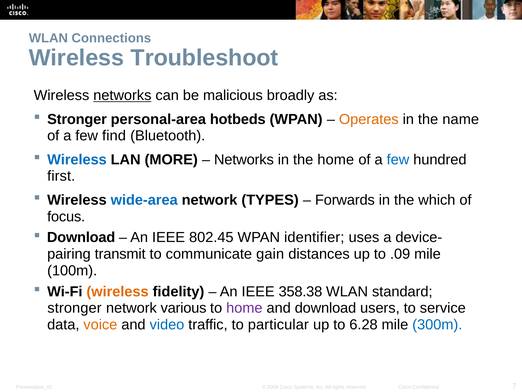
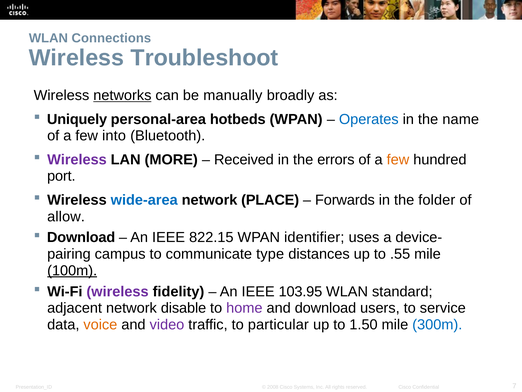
malicious: malicious -> manually (233, 95)
Stronger: Stronger -> Uniquely (77, 119)
Operates colour: orange -> blue (369, 119)
find: find -> into (114, 136)
Wireless colour: blue -> purple (77, 159)
Networks: Networks -> Received (244, 159)
the home: home -> errors (336, 159)
few colour: blue -> orange (398, 159)
first: first -> port (61, 176)
TYPES: TYPES -> PLACE (270, 200)
which: which -> folder (437, 200)
focus: focus -> allow (66, 216)
802.45: 802.45 -> 822.15 (211, 237)
transmit: transmit -> campus (120, 254)
gain: gain -> type (270, 254)
.09: .09 -> .55 (400, 254)
100m underline: none -> present (72, 270)
wireless colour: orange -> purple (118, 291)
358.38: 358.38 -> 103.95 (300, 291)
stronger: stronger -> adjacent (75, 308)
various: various -> disable (184, 308)
video colour: blue -> purple (167, 324)
6.28: 6.28 -> 1.50 (364, 324)
